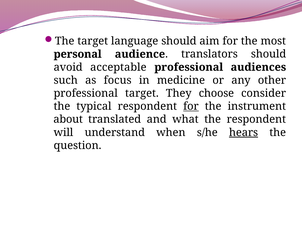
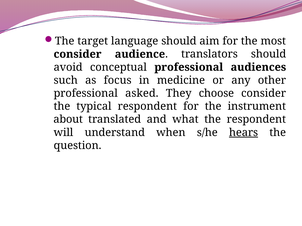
personal: personal -> consider (78, 54)
acceptable: acceptable -> conceptual (118, 67)
professional target: target -> asked (142, 93)
for underline: present -> none (191, 107)
